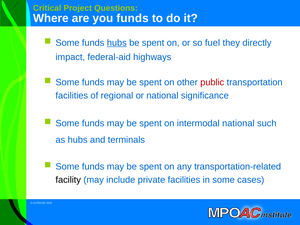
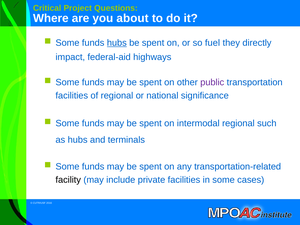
you funds: funds -> about (133, 18)
public colour: red -> purple (212, 82)
intermodal national: national -> regional (238, 123)
